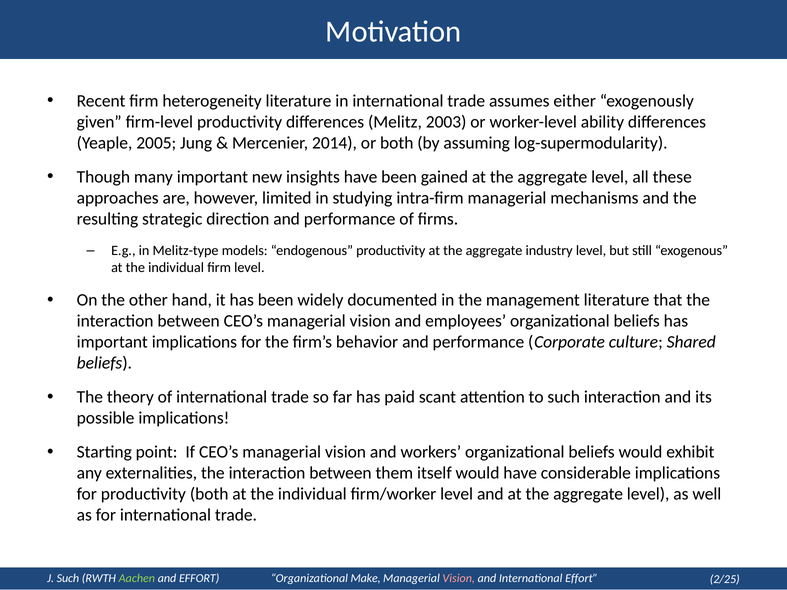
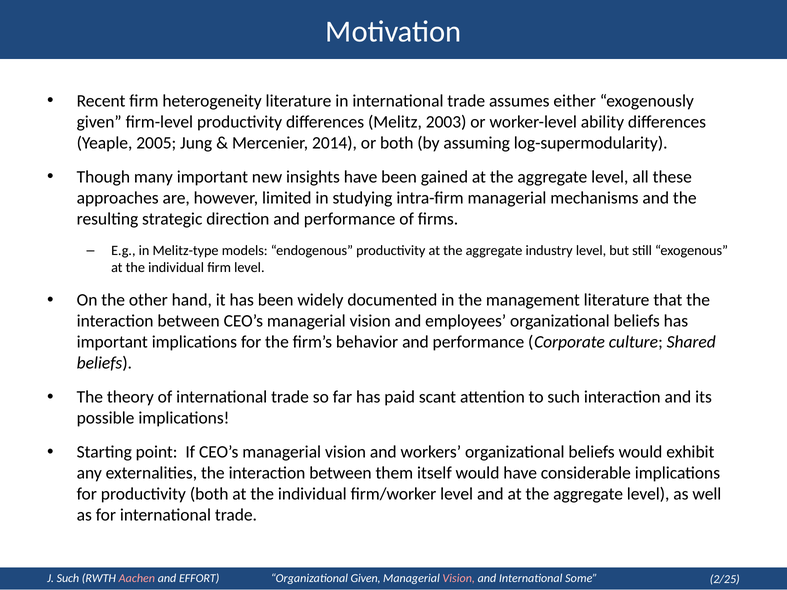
Aachen colour: light green -> pink (137, 578)
Organizational Make: Make -> Given (366, 578)
International Effort: Effort -> Some (581, 578)
